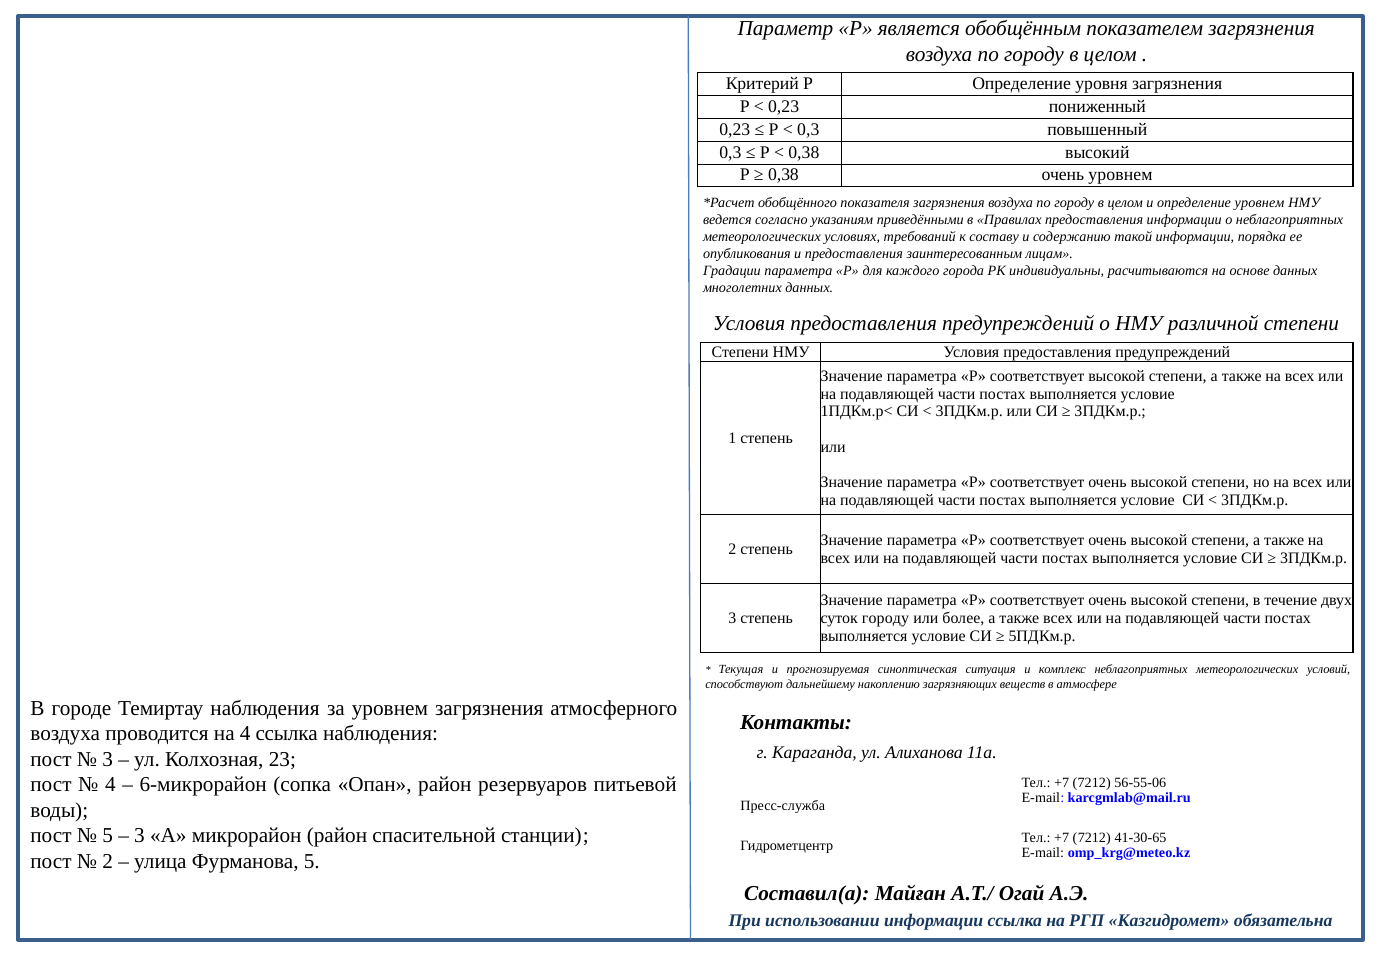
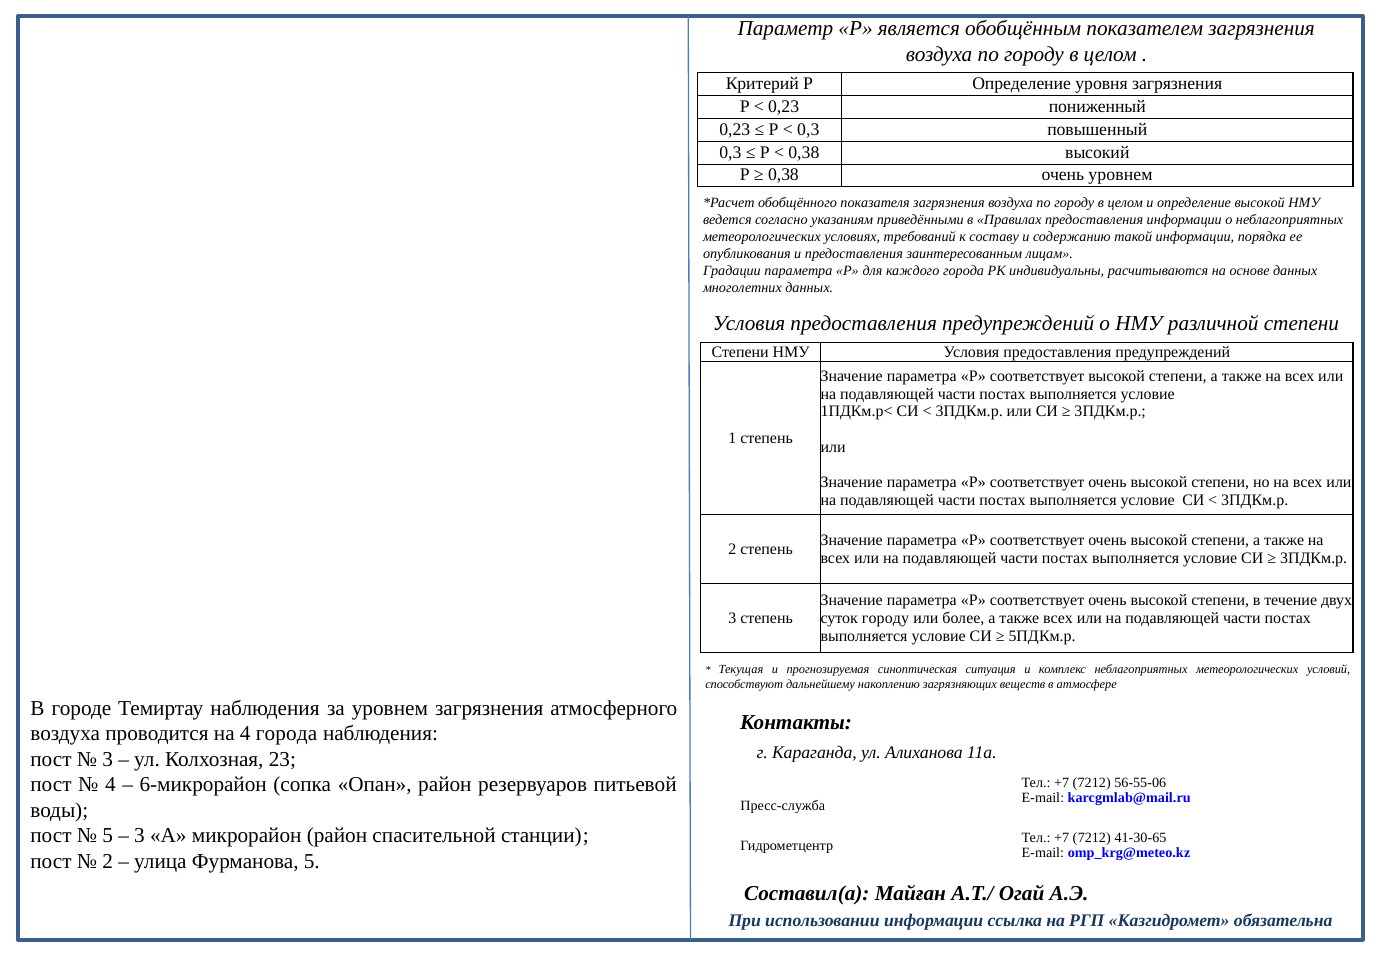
определение уровнем: уровнем -> высокой (1260, 203)
4 ссылка: ссылка -> города (287, 734)
